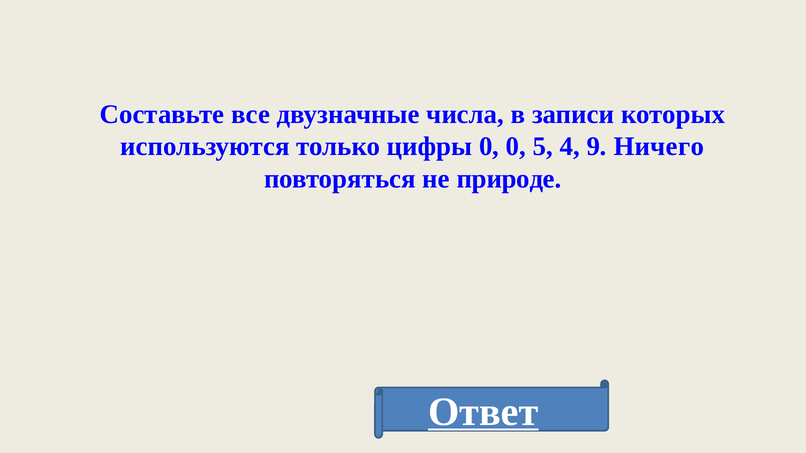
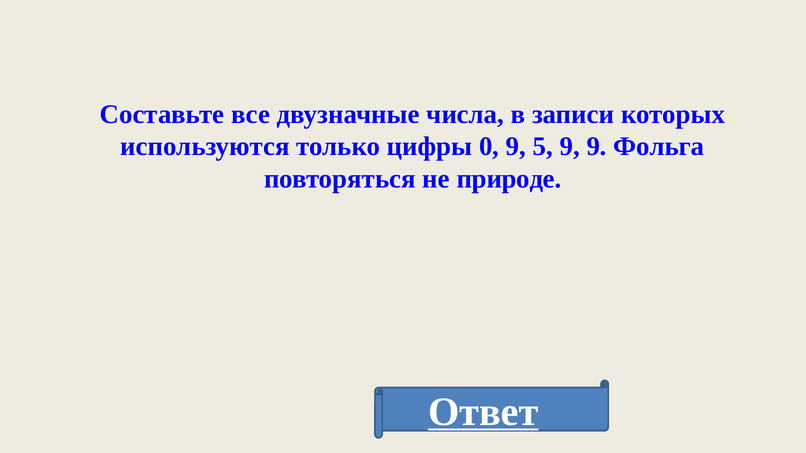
0 0: 0 -> 9 (516, 147)
5 4: 4 -> 9 (570, 147)
Ничего: Ничего -> Фольга (659, 147)
